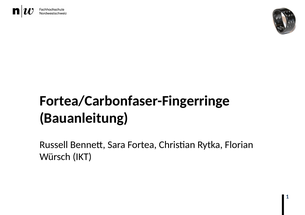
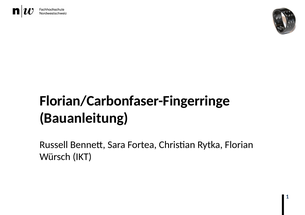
Fortea/Carbonfaser-Fingerringe: Fortea/Carbonfaser-Fingerringe -> Florian/Carbonfaser-Fingerringe (135, 101)
